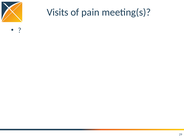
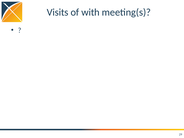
pain: pain -> with (90, 12)
